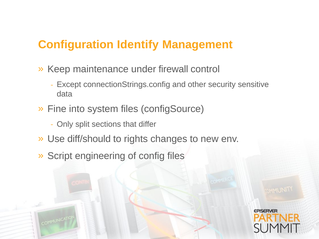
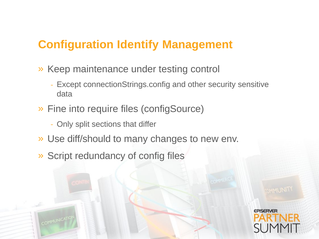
firewall: firewall -> testing (173, 69)
system: system -> require (103, 109)
rights: rights -> many (136, 139)
engineering: engineering -> redundancy (100, 156)
